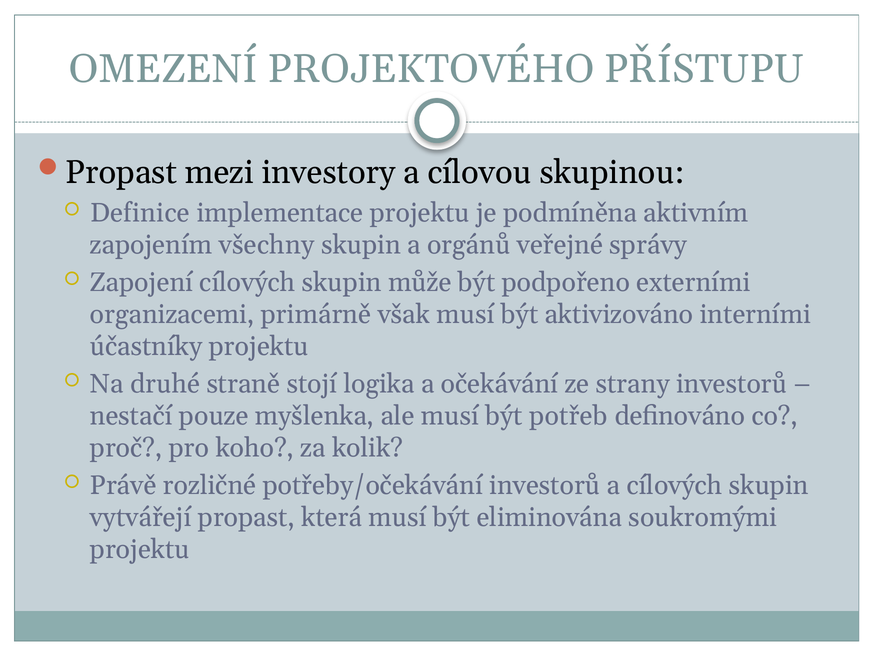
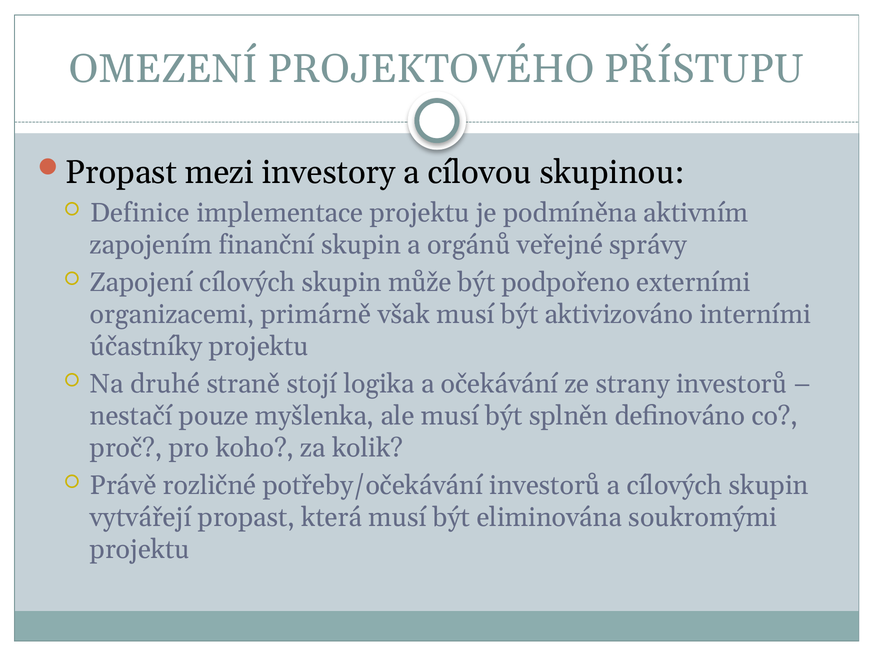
všechny: všechny -> finanční (267, 245)
potřeb: potřeb -> splněn (569, 416)
